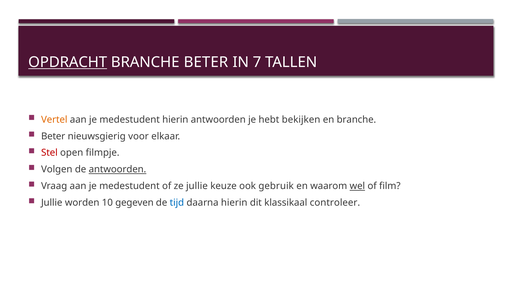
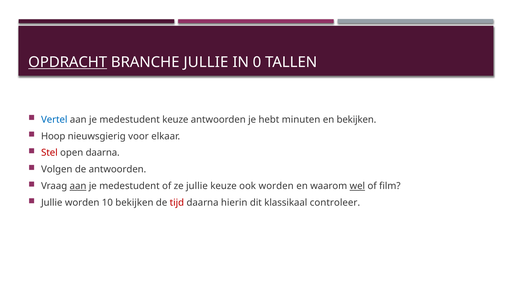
BRANCHE BETER: BETER -> JULLIE (206, 62)
7: 7 -> 0 (257, 62)
Vertel colour: orange -> blue (54, 120)
medestudent hierin: hierin -> keuze (175, 120)
bekijken: bekijken -> minuten (301, 120)
en branche: branche -> bekijken (356, 120)
Beter: Beter -> Hoop (53, 136)
open filmpje: filmpje -> daarna (103, 153)
antwoorden underline: present -> none (117, 169)
aan underline: none -> present (78, 186)
ook gebruik: gebruik -> worden (276, 186)
10 gegeven: gegeven -> bekijken (134, 203)
tijd colour: blue -> red (177, 203)
